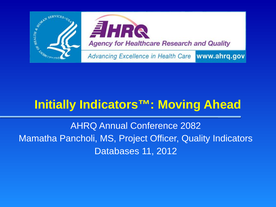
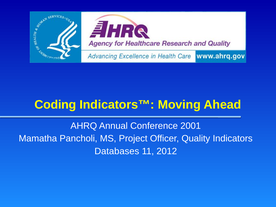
Initially: Initially -> Coding (55, 105)
2082: 2082 -> 2001 (191, 126)
